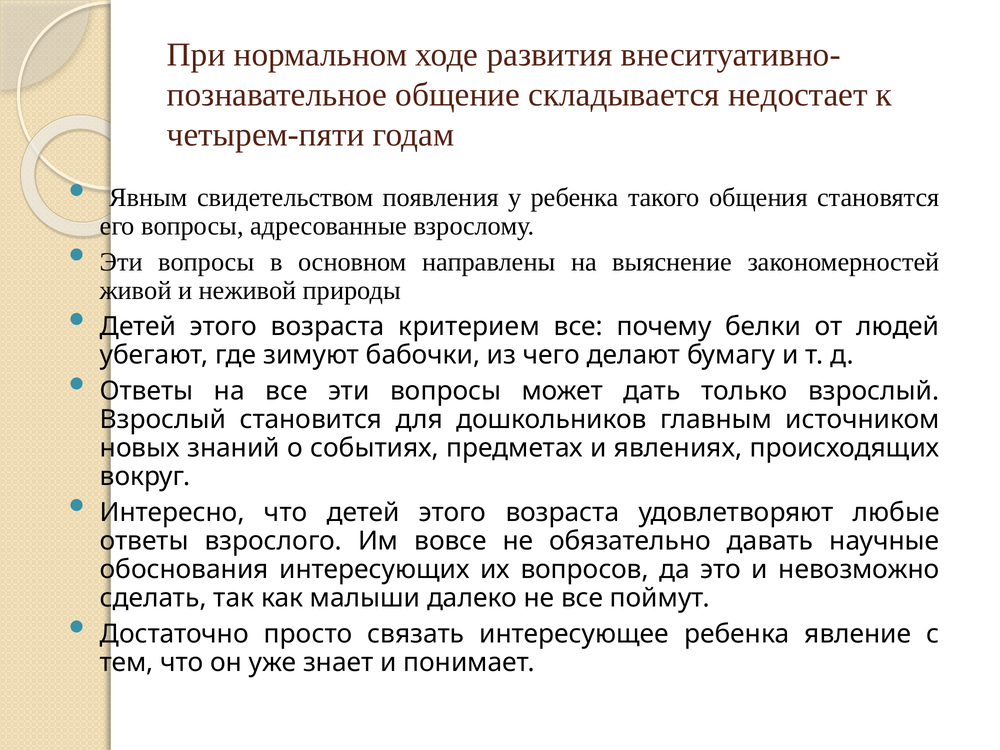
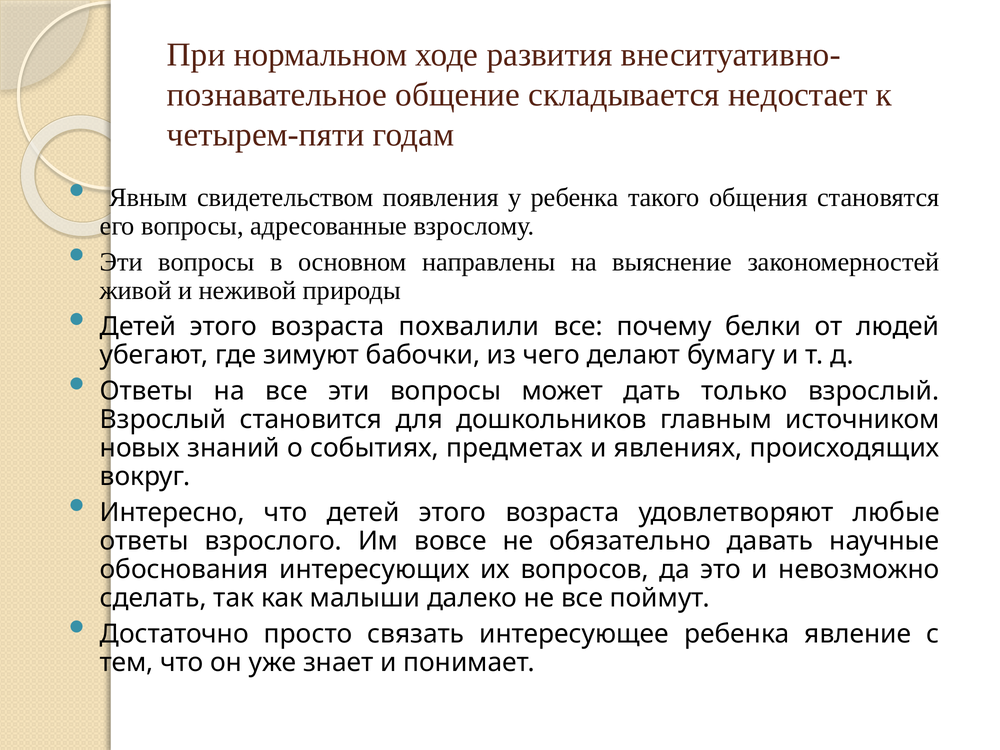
критерием: критерием -> похвалили (469, 327)
